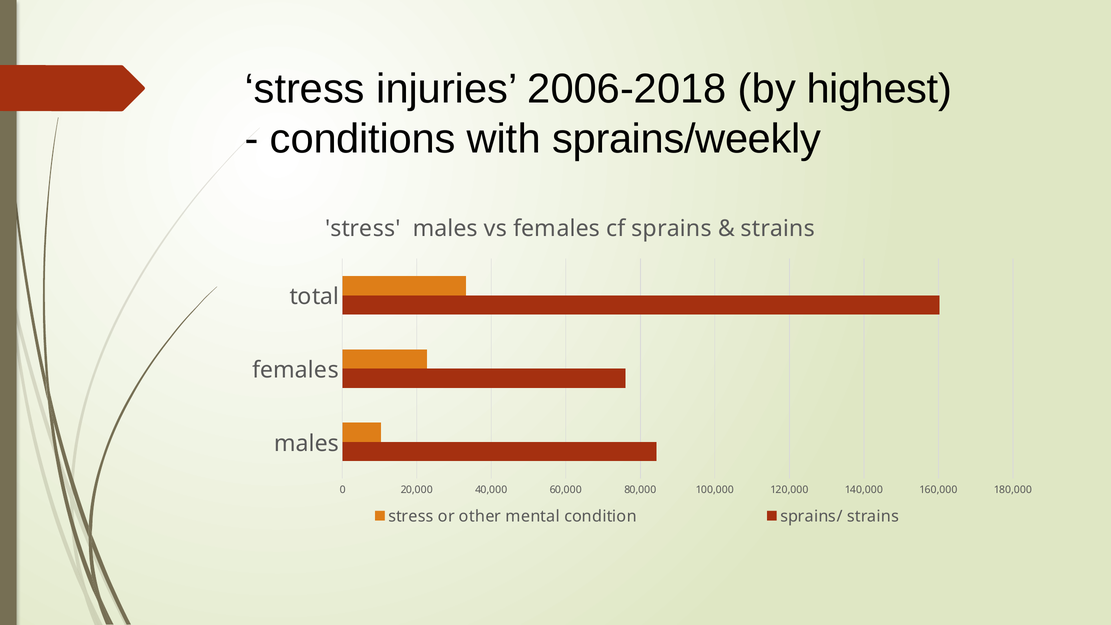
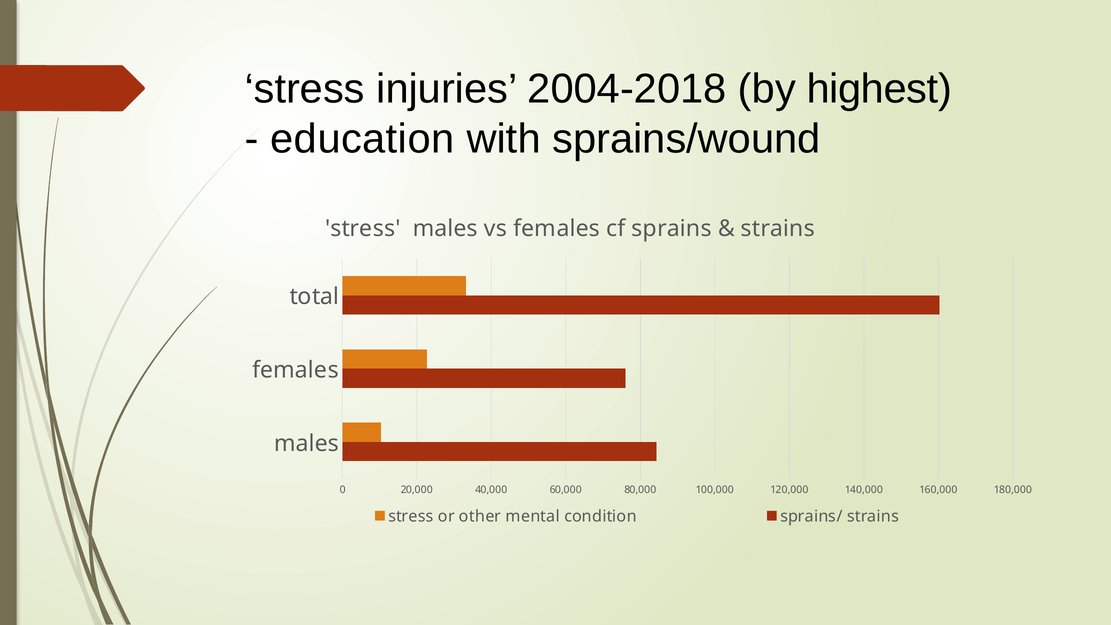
2006-2018: 2006-2018 -> 2004-2018 (627, 89)
conditions: conditions -> education (362, 139)
sprains/weekly: sprains/weekly -> sprains/wound (686, 139)
